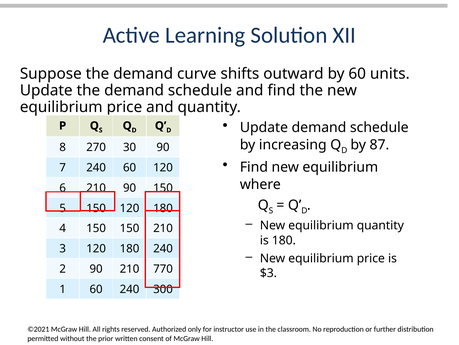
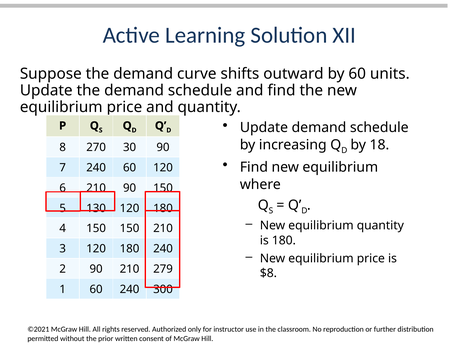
87: 87 -> 18 (379, 145)
5 150: 150 -> 130 (96, 208)
770: 770 -> 279 (163, 268)
$3: $3 -> $8 (268, 273)
